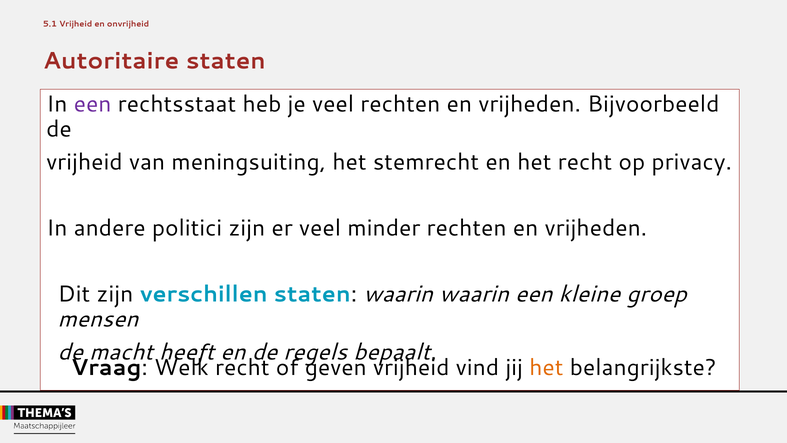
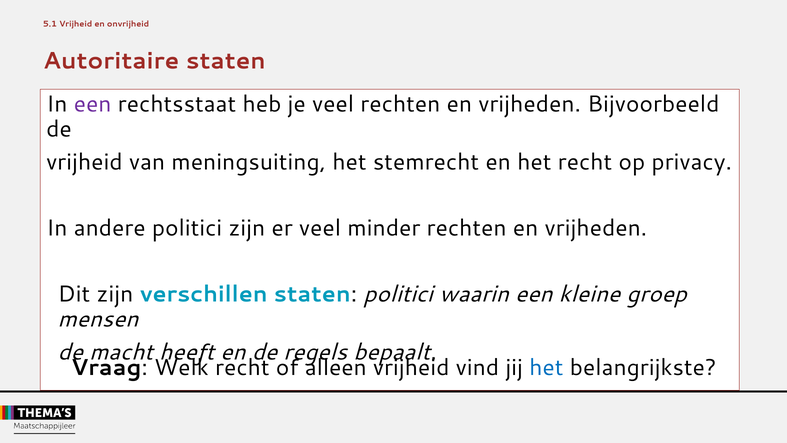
staten waarin: waarin -> politici (398, 294)
geven: geven -> alleen (336, 368)
het colour: orange -> blue (546, 368)
